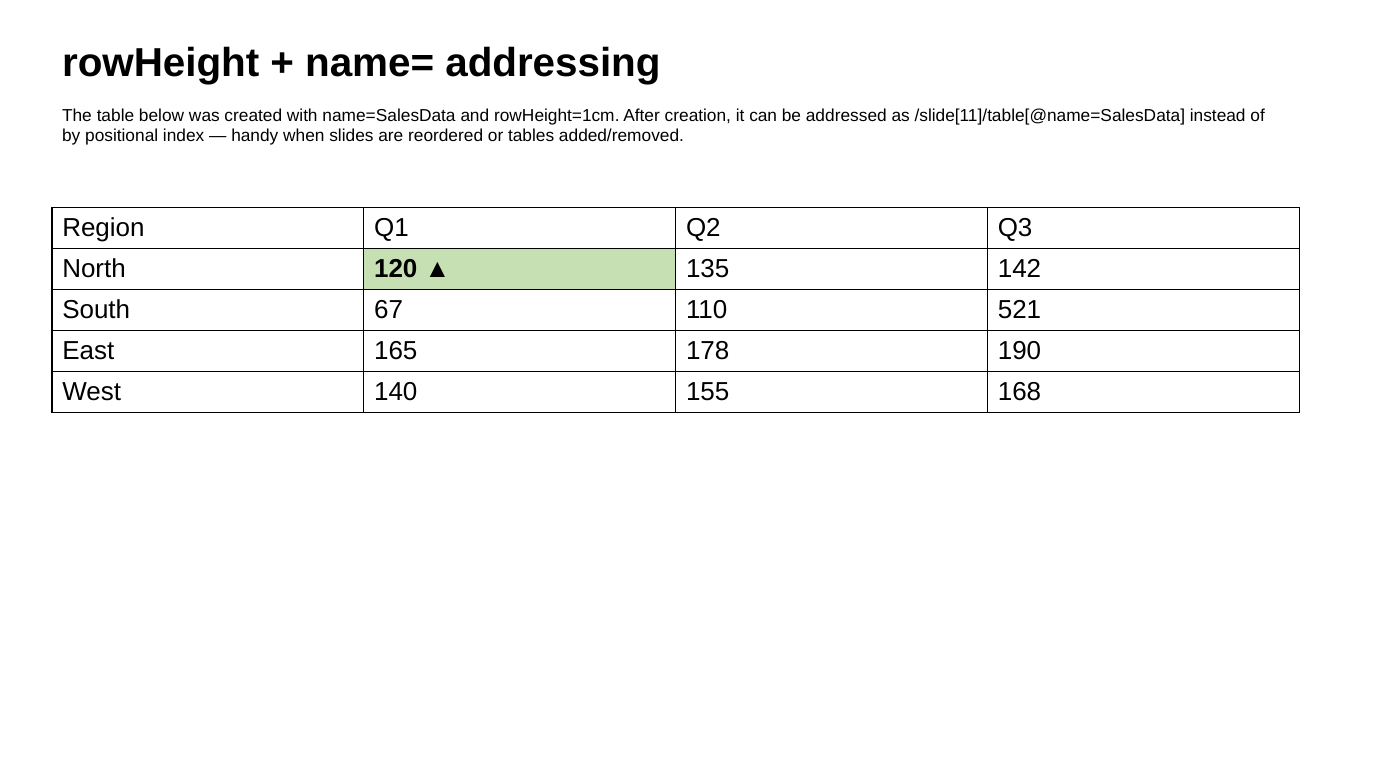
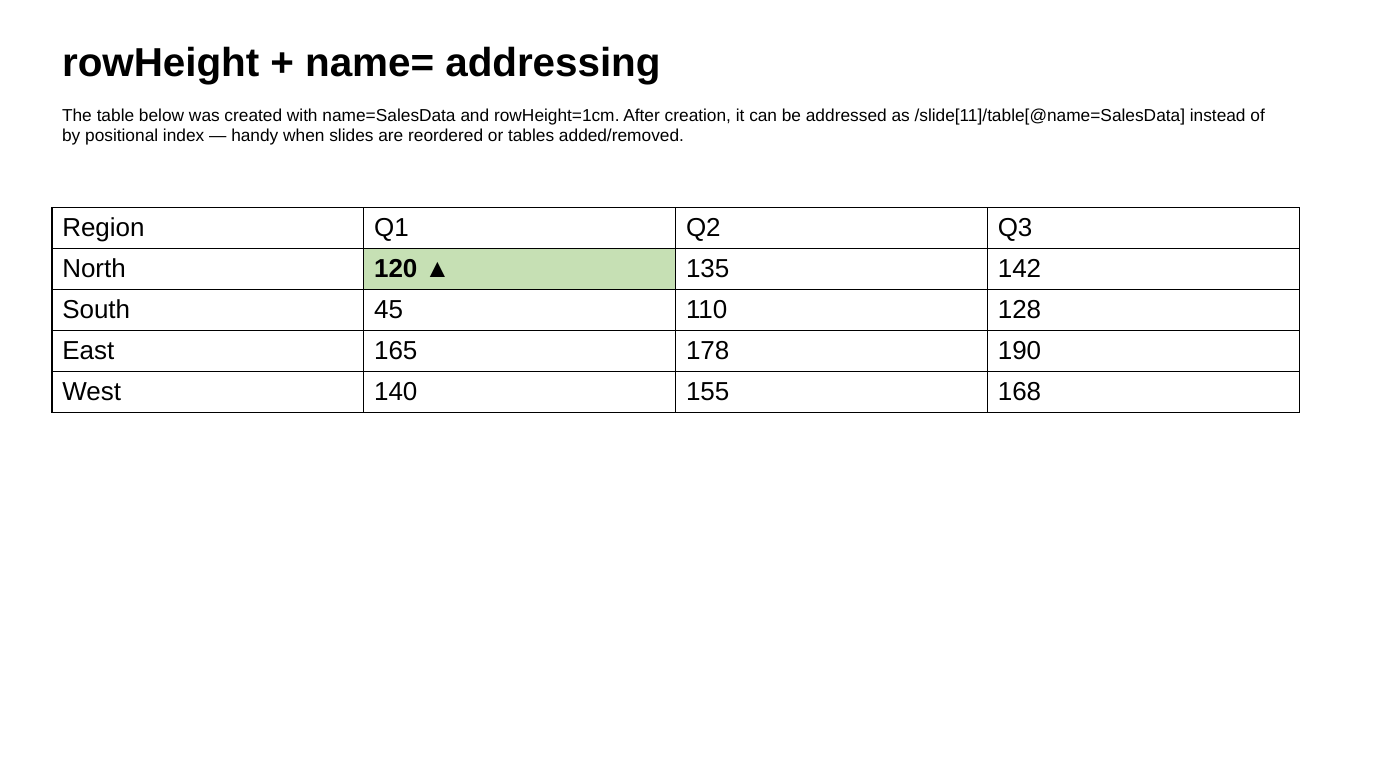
67: 67 -> 45 (389, 310)
521: 521 -> 128 (1020, 310)
